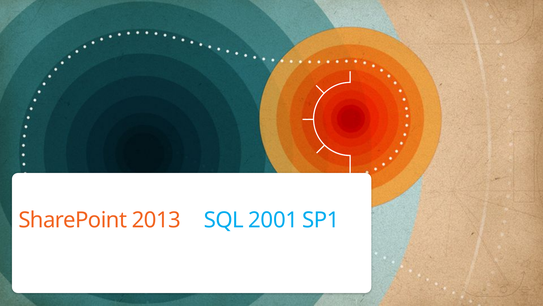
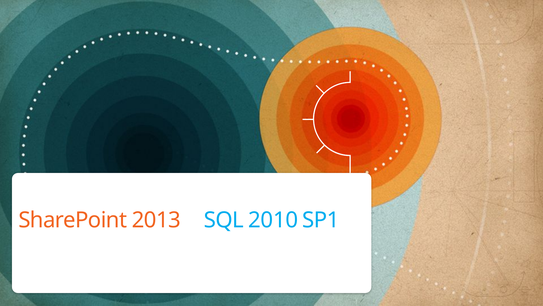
2001: 2001 -> 2010 (273, 220)
